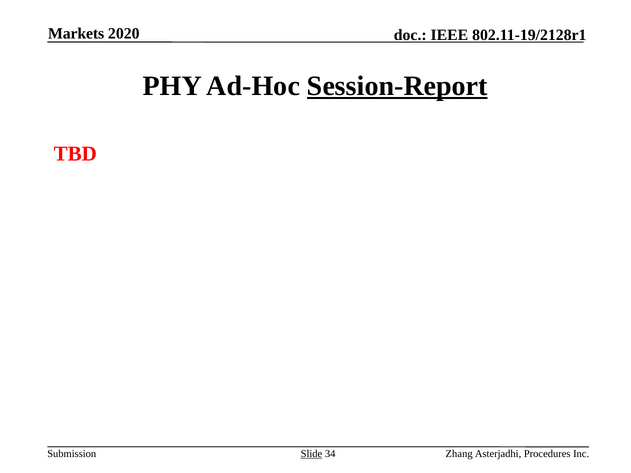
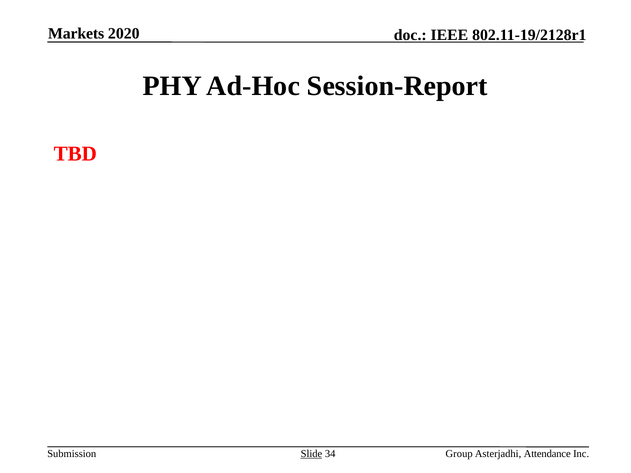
Session-Report underline: present -> none (397, 86)
Zhang: Zhang -> Group (459, 454)
Procedures: Procedures -> Attendance (547, 454)
